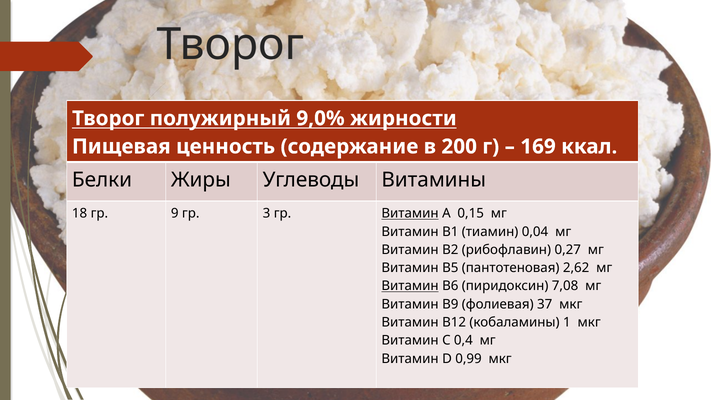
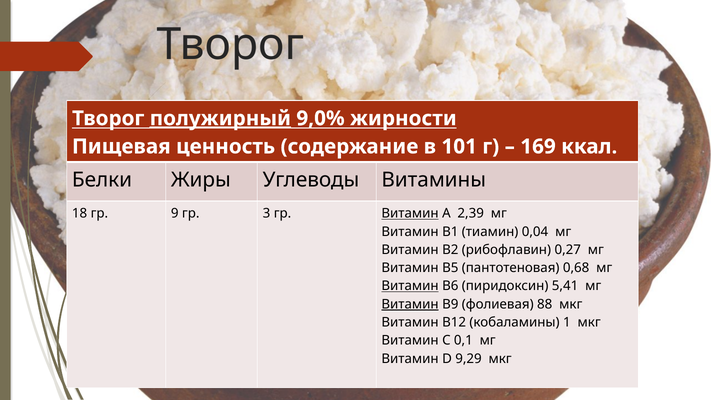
полужирный underline: none -> present (220, 118)
200: 200 -> 101 (459, 147)
0,15: 0,15 -> 2,39 (471, 213)
2,62: 2,62 -> 0,68 (576, 268)
7,08: 7,08 -> 5,41 (565, 286)
Витамин underline: none -> present (410, 304)
37: 37 -> 88 (545, 304)
0,4: 0,4 -> 0,1 (463, 340)
0,99: 0,99 -> 9,29 (468, 359)
